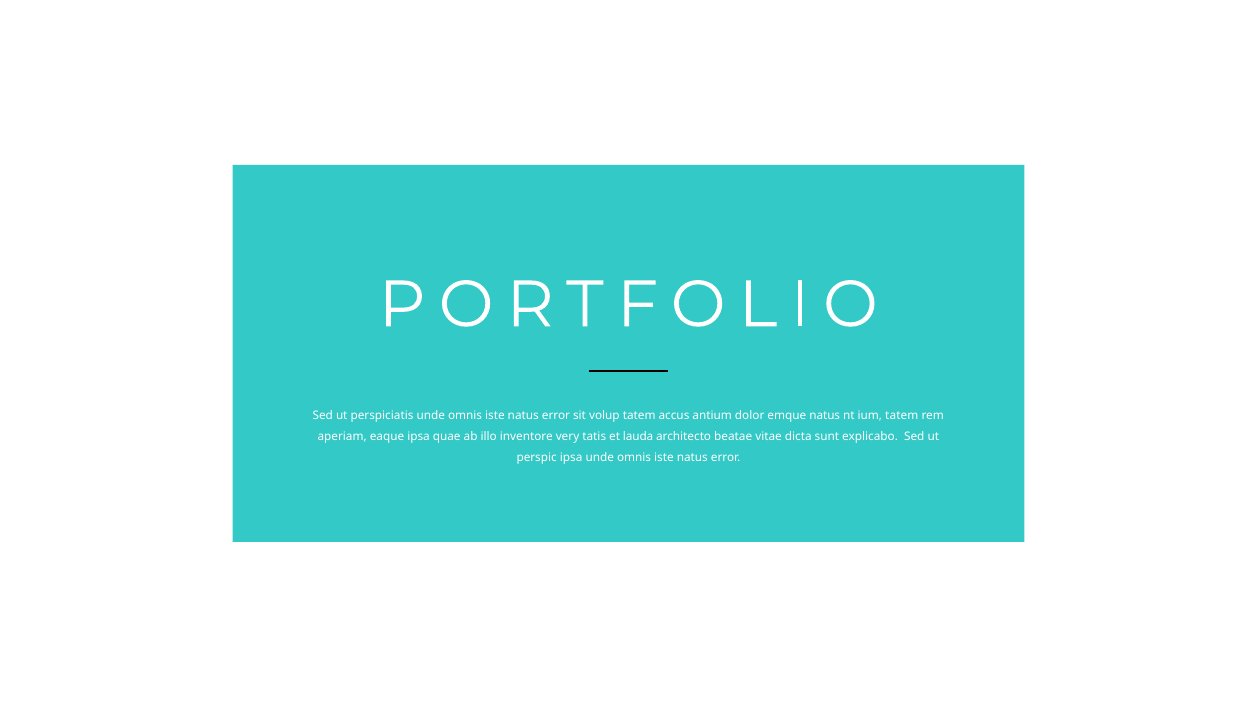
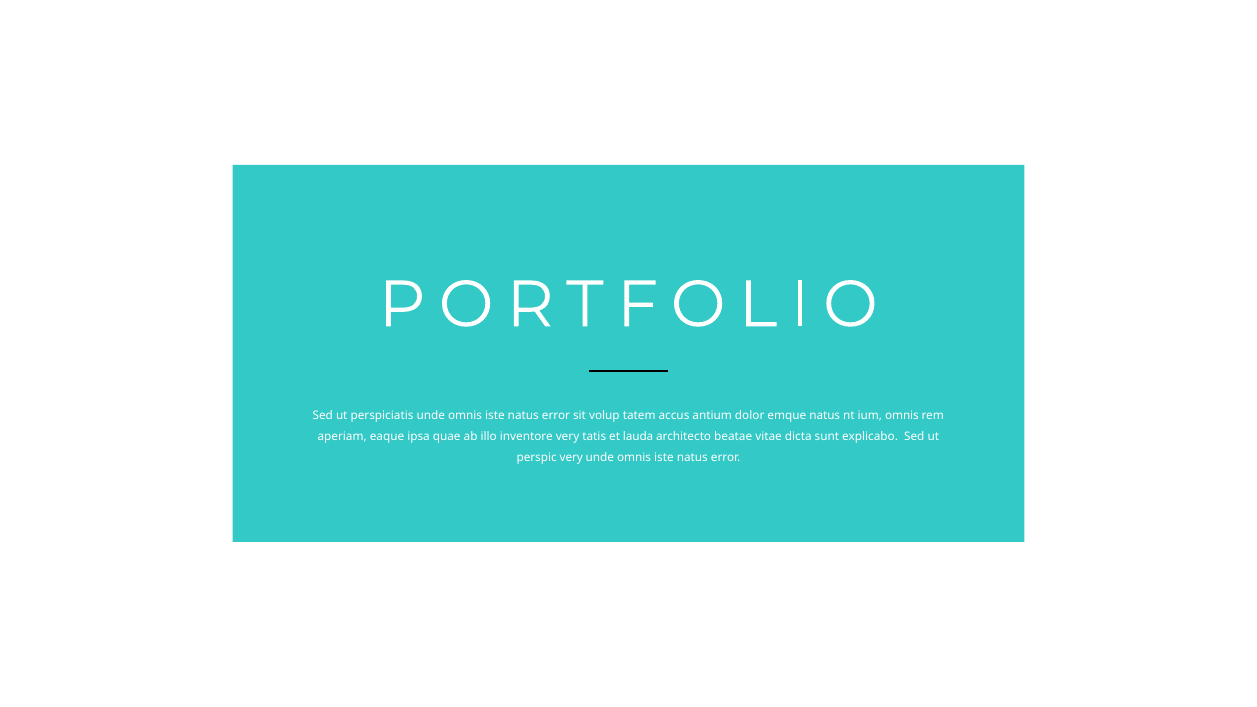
ium tatem: tatem -> omnis (902, 416)
perspic ipsa: ipsa -> very (571, 458)
